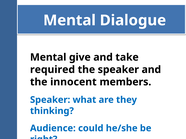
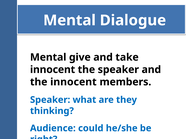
required: required -> innocent (53, 70)
